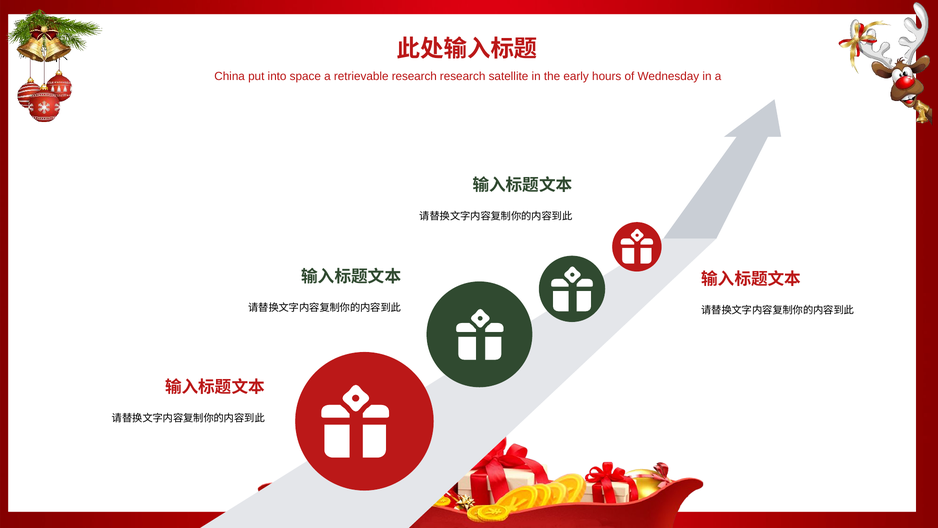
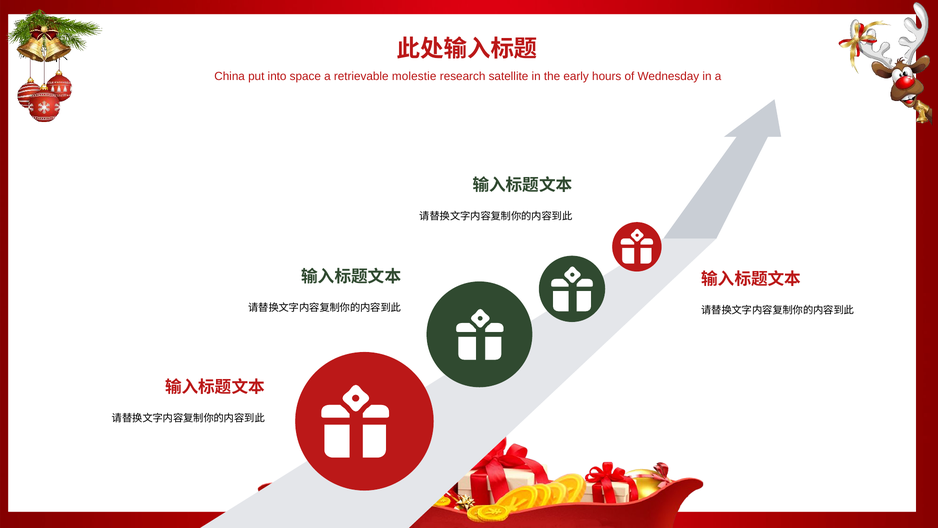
retrievable research: research -> molestie (414, 76)
